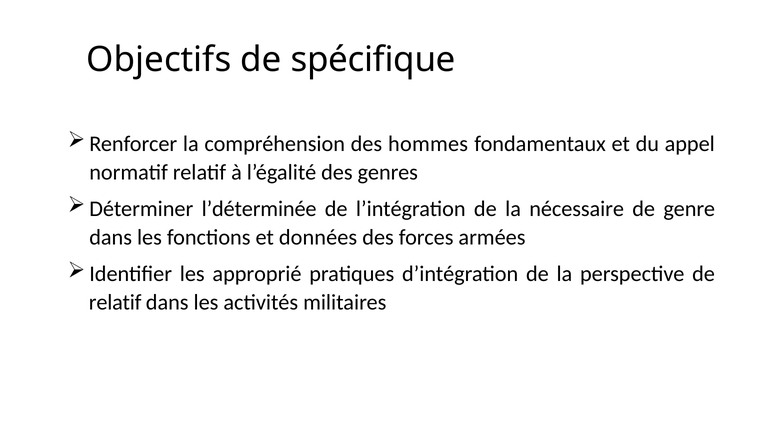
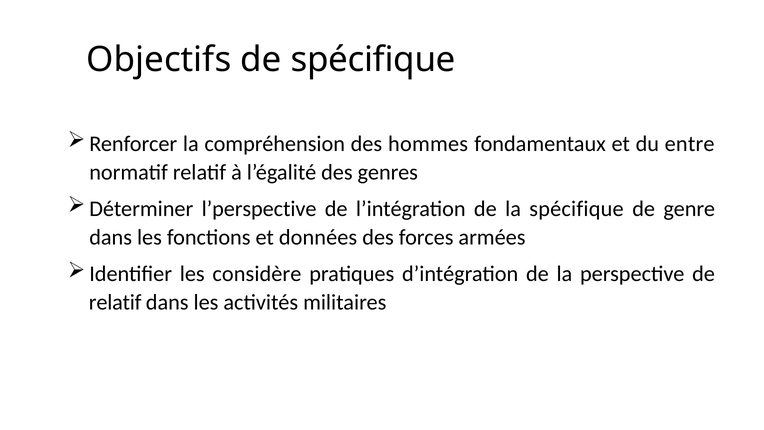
appel: appel -> entre (690, 144)
l’déterminée: l’déterminée -> l’perspective (259, 209)
la nécessaire: nécessaire -> spécifique (576, 209)
approprié: approprié -> considère (257, 274)
